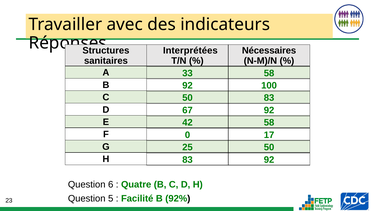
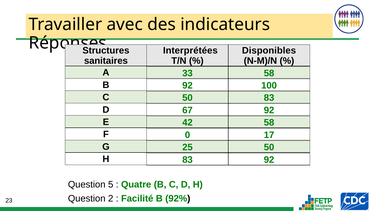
Nécessaires: Nécessaires -> Disponibles (269, 50)
6: 6 -> 5 (111, 185)
5: 5 -> 2 (111, 199)
